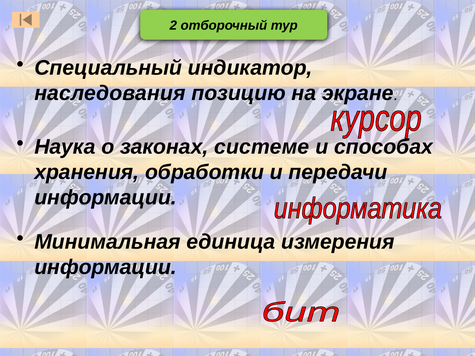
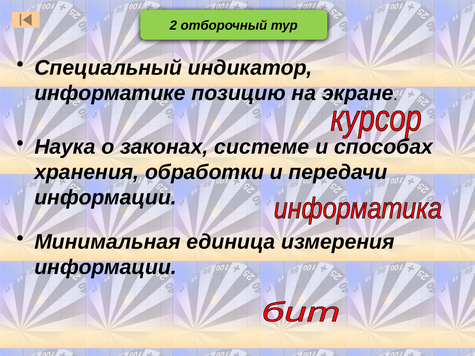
наследования: наследования -> информатике (110, 93)
